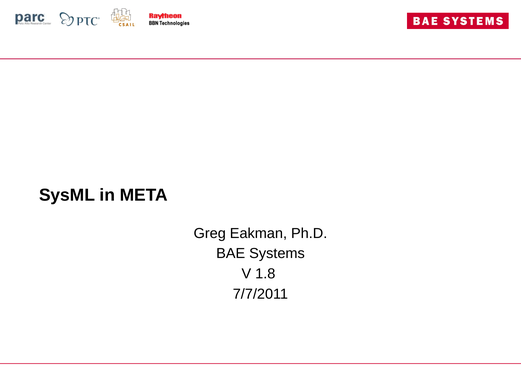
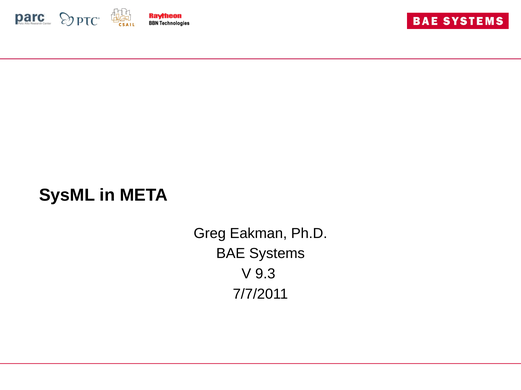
1.8: 1.8 -> 9.3 (265, 274)
